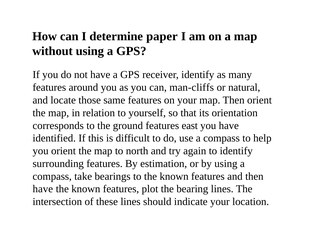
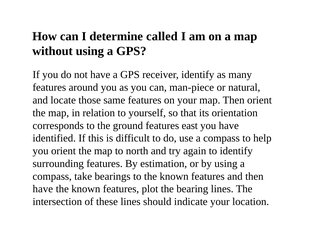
paper: paper -> called (162, 36)
man-cliffs: man-cliffs -> man-piece (192, 88)
